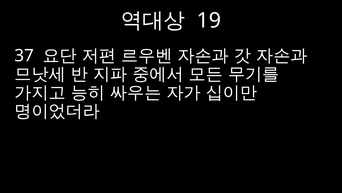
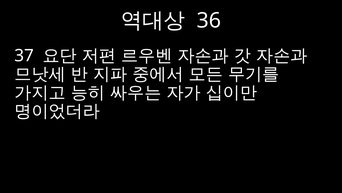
19: 19 -> 36 (209, 21)
